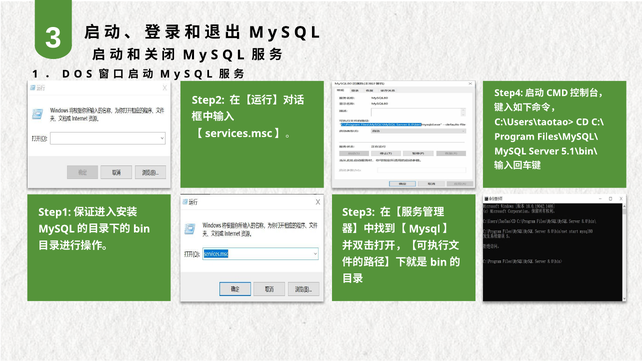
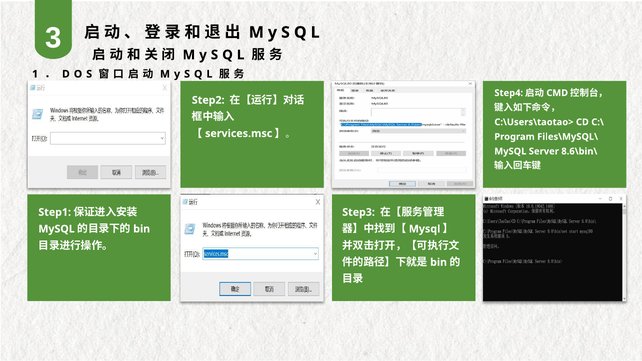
5.1\bin\: 5.1\bin\ -> 8.6\bin\ (579, 151)
